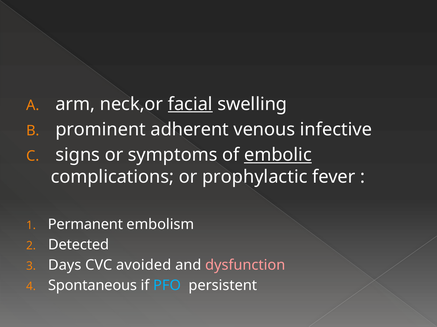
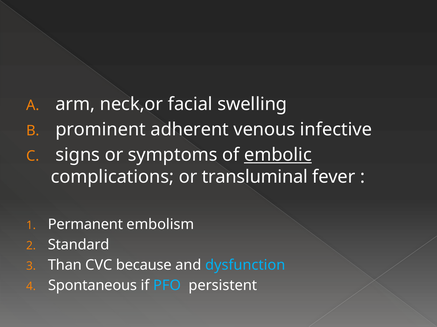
facial underline: present -> none (190, 104)
prophylactic: prophylactic -> transluminal (255, 177)
Detected: Detected -> Standard (79, 245)
Days: Days -> Than (65, 266)
avoided: avoided -> because (144, 266)
dysfunction colour: pink -> light blue (245, 266)
